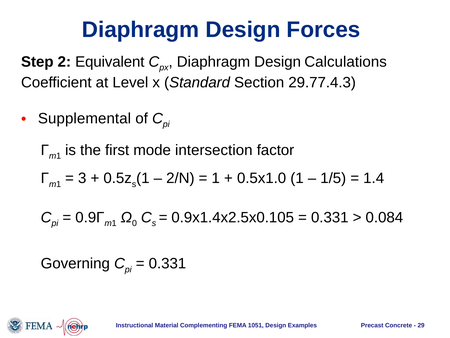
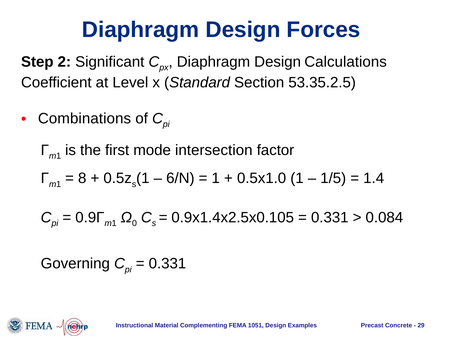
Equivalent: Equivalent -> Significant (110, 62)
29.77.4.3: 29.77.4.3 -> 53.35.2.5 (322, 82)
Supplemental: Supplemental -> Combinations (85, 118)
3: 3 -> 8 (82, 178)
2/N: 2/N -> 6/N (180, 178)
